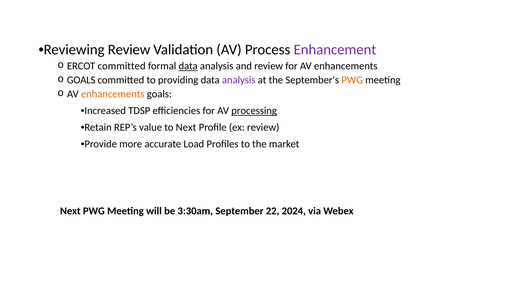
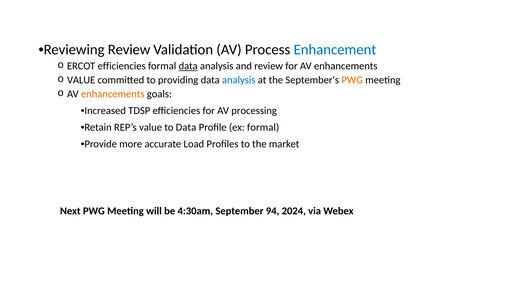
Enhancement colour: purple -> blue (335, 50)
ERCOT committed: committed -> efficiencies (122, 66)
GOALS: GOALS -> VALUE (81, 80)
analysis colour: purple -> blue (239, 80)
processing underline: present -> none (254, 111)
to Next: Next -> Data (186, 127)
ex review: review -> formal (263, 127)
3:30am: 3:30am -> 4:30am (195, 211)
22: 22 -> 94 (273, 211)
